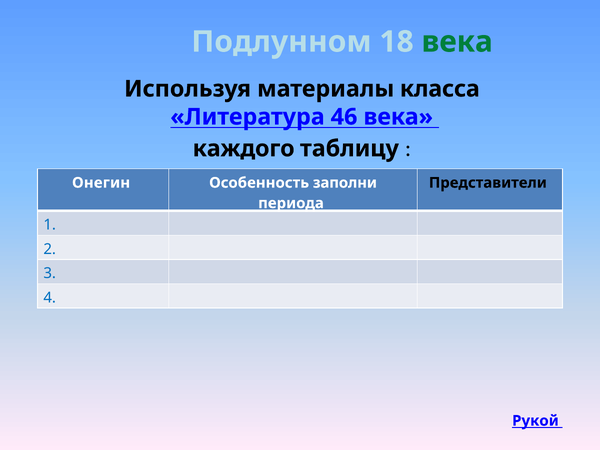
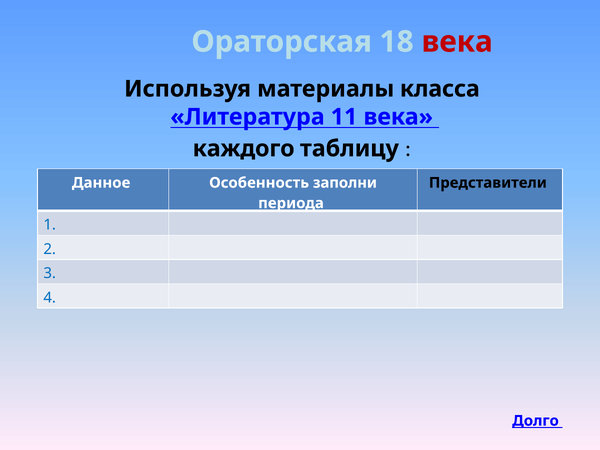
Подлунном: Подлунном -> Ораторская (282, 42)
века colour: green -> red (457, 42)
46: 46 -> 11 (344, 117)
Онегин: Онегин -> Данное (101, 183)
Рукой: Рукой -> Долго (535, 421)
